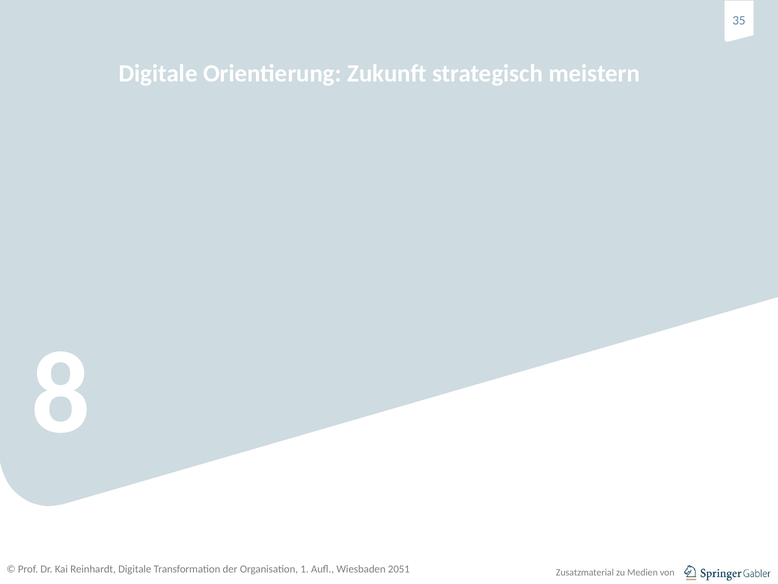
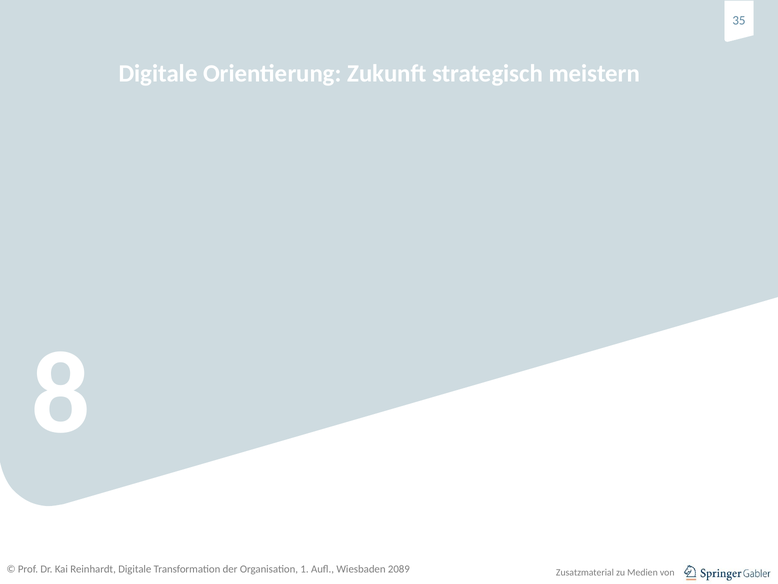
2051: 2051 -> 2089 (399, 569)
